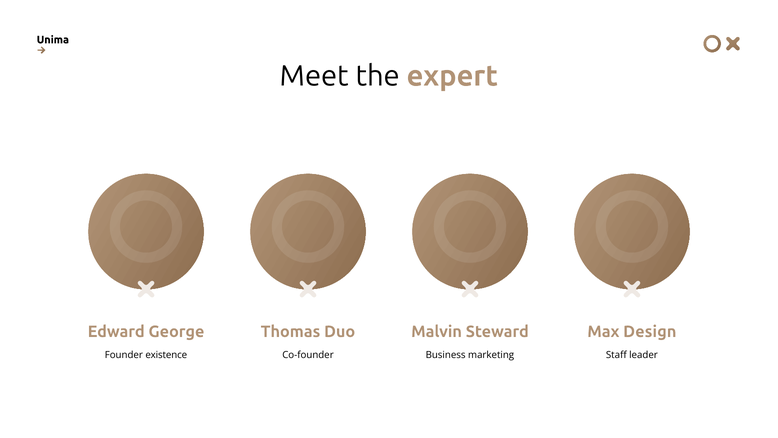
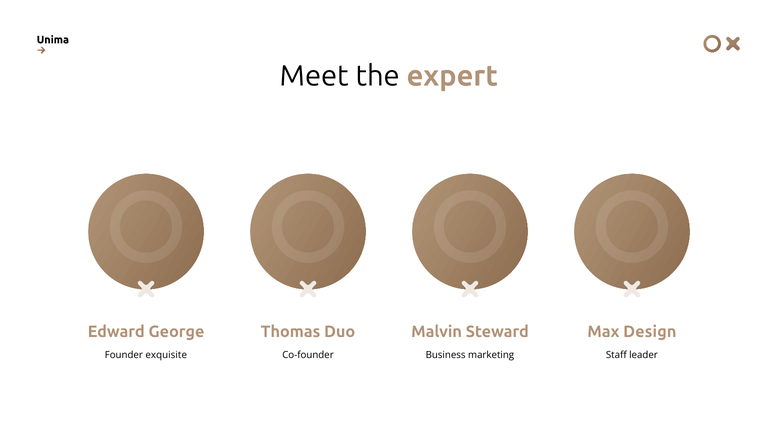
existence: existence -> exquisite (166, 355)
